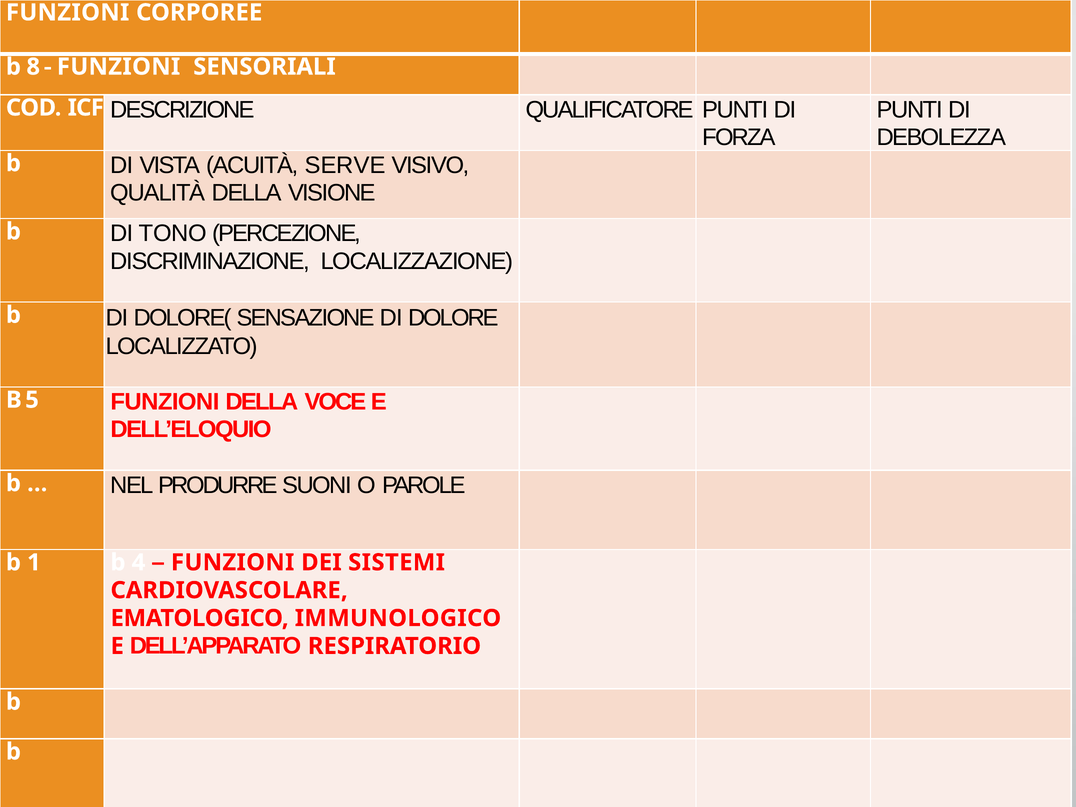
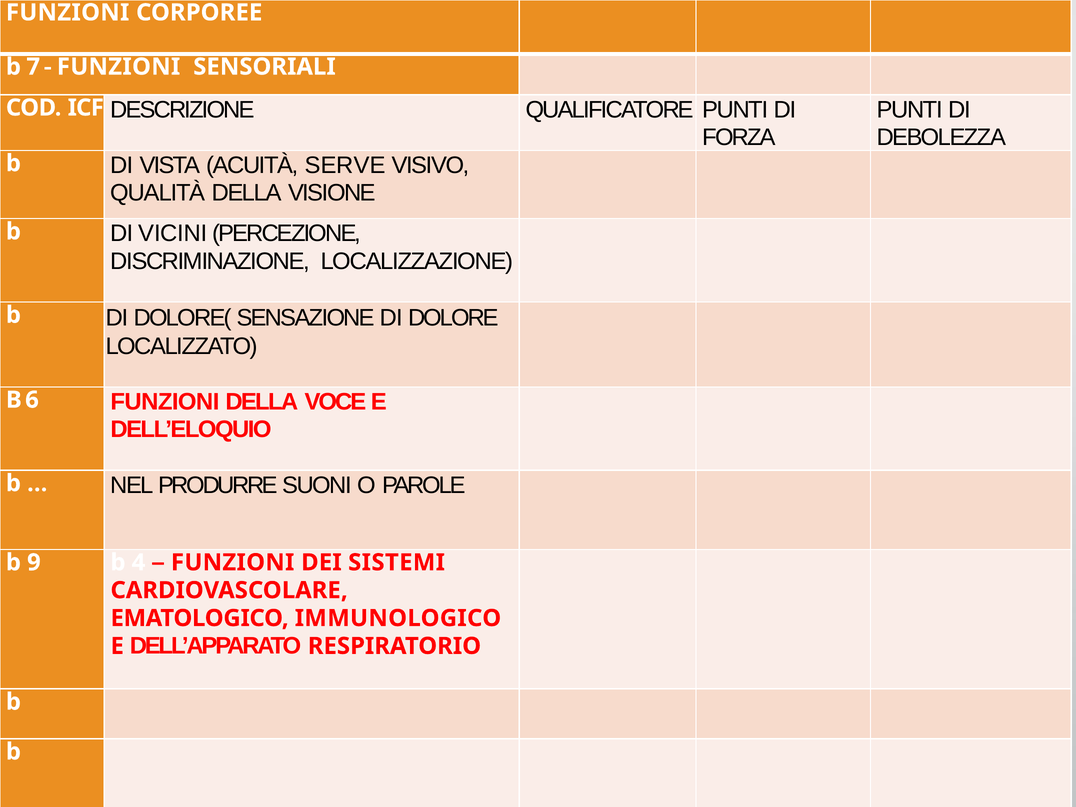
8: 8 -> 7 (33, 67)
TONO: TONO -> VICINI (173, 233)
5: 5 -> 6 (32, 400)
1: 1 -> 9 (34, 562)
